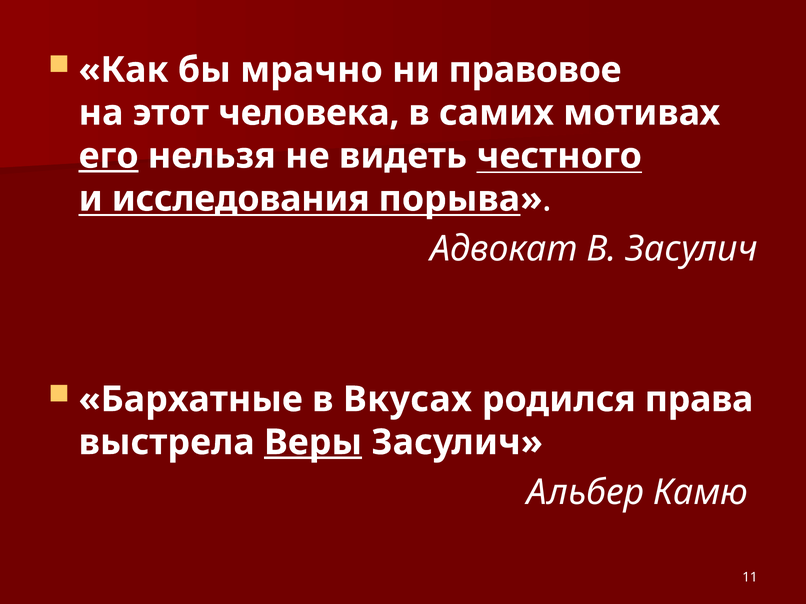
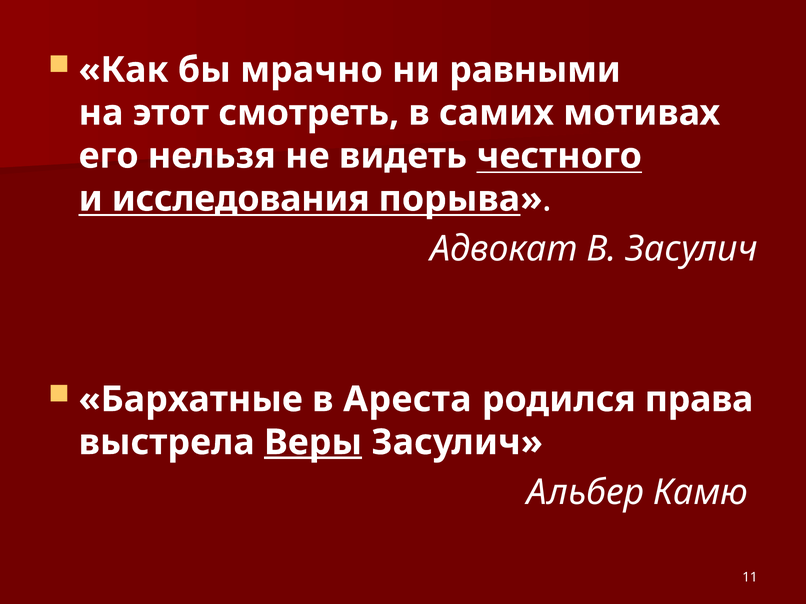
правовое: правовое -> равными (535, 70)
человека: человека -> смотреть (309, 113)
его underline: present -> none (109, 156)
Вкусах: Вкусах -> Ареста (407, 400)
